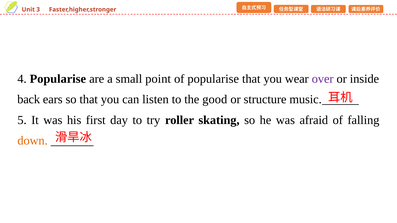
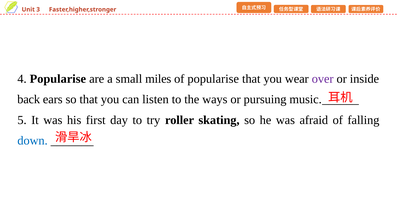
point: point -> miles (158, 79)
good: good -> ways (215, 100)
structure: structure -> pursuing (265, 100)
down colour: orange -> blue (33, 141)
